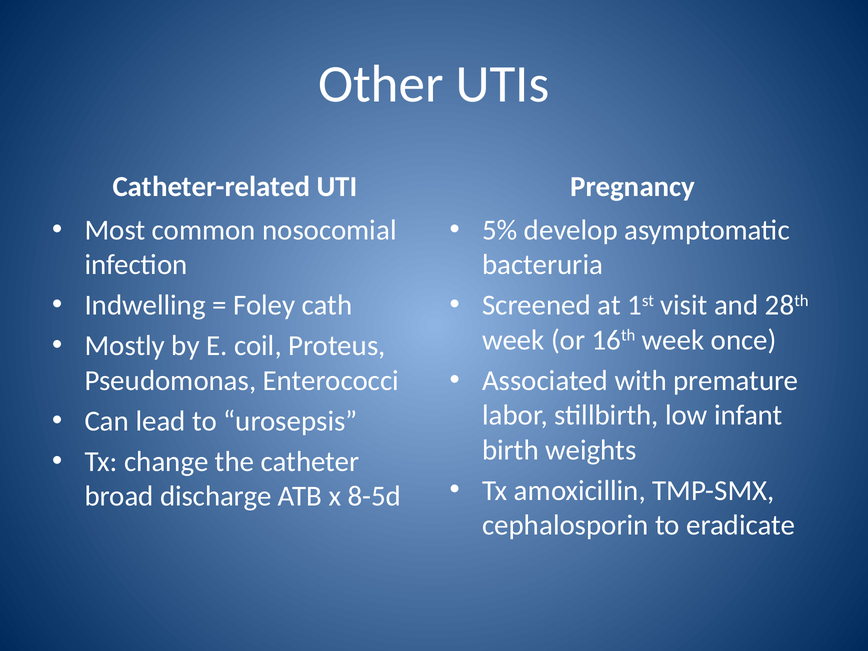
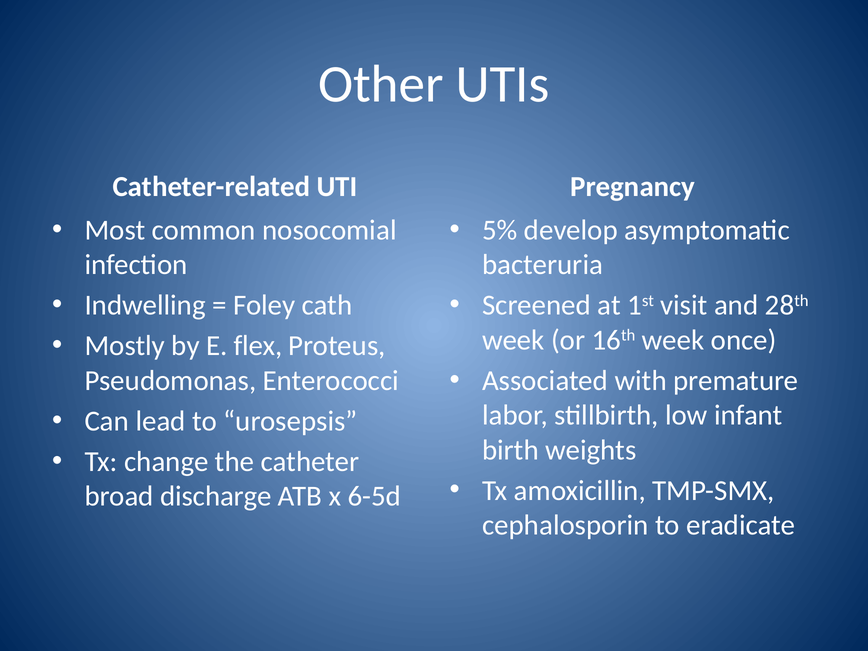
coil: coil -> flex (258, 346)
8-5d: 8-5d -> 6-5d (375, 496)
